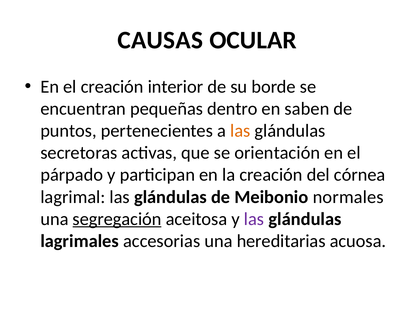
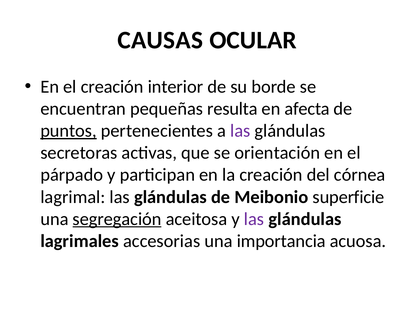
dentro: dentro -> resulta (232, 109)
saben: saben -> afecta (307, 109)
puntos underline: none -> present (69, 131)
las colour: orange -> purple (240, 131)
normales: normales -> superficie (348, 197)
hereditarias: hereditarias -> importancia (281, 241)
